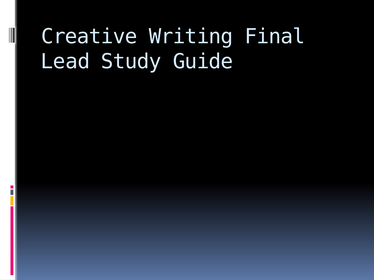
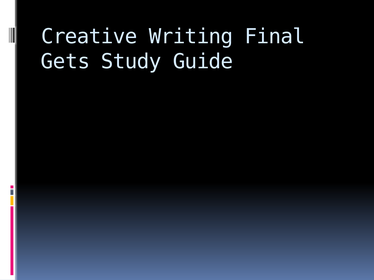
Lead: Lead -> Gets (65, 62)
